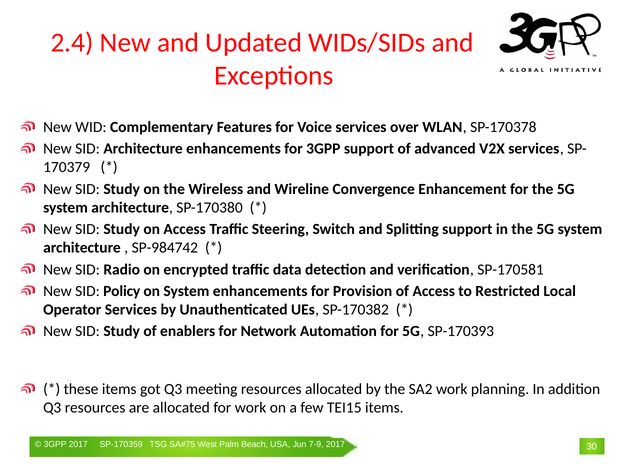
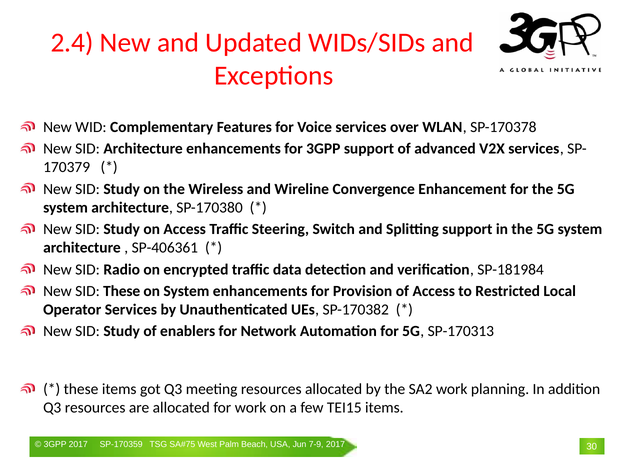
SP-984742: SP-984742 -> SP-406361 (165, 248)
SP-170581: SP-170581 -> SP-181984 (511, 270)
SID Policy: Policy -> These (122, 291)
SP-170393: SP-170393 -> SP-170313 (461, 331)
